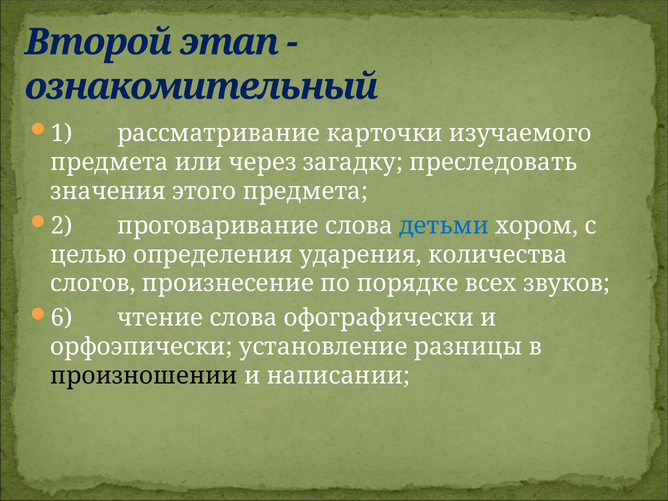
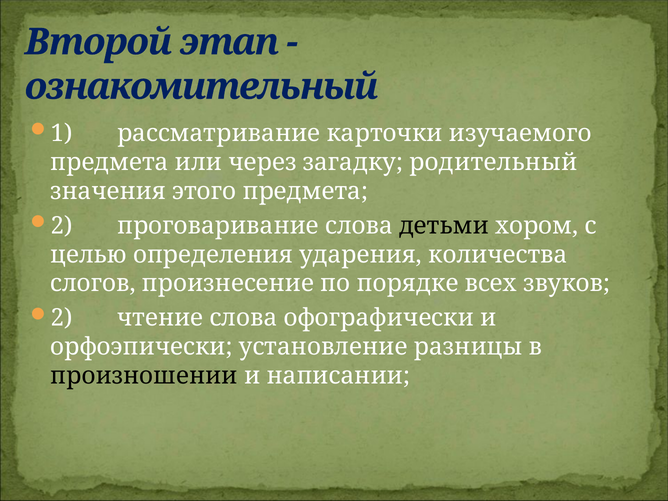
преследовать: преследовать -> родительный (493, 162)
детьми colour: blue -> black (444, 226)
6: 6 -> 2 (62, 318)
